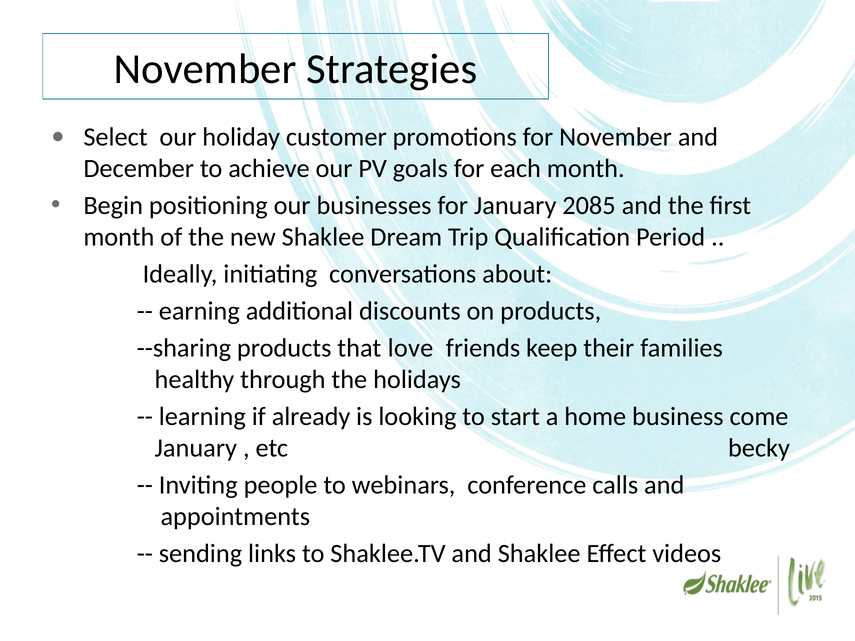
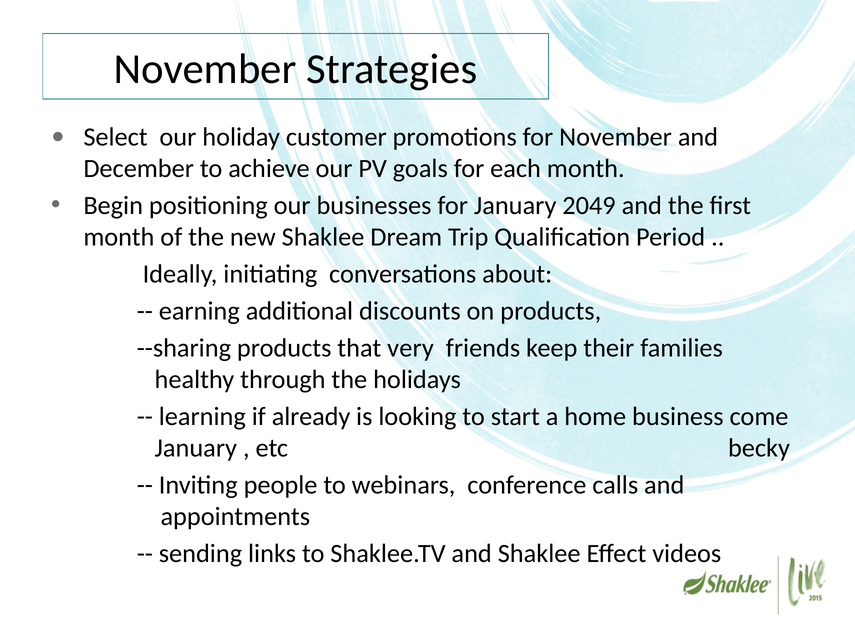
2085: 2085 -> 2049 (589, 206)
love: love -> very (411, 348)
